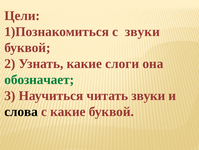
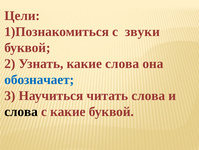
какие слоги: слоги -> слова (122, 63)
обозначает colour: green -> blue (39, 79)
читать звуки: звуки -> слова (148, 95)
